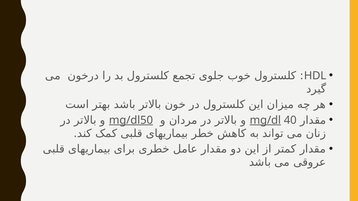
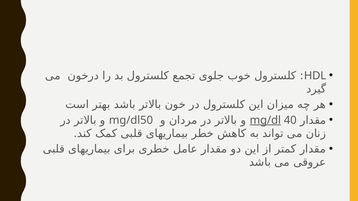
mg/dl50 underline: present -> none (131, 120)
